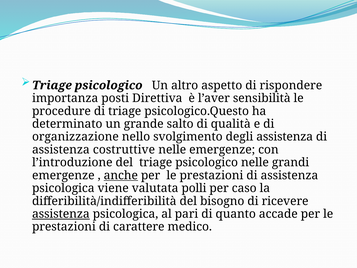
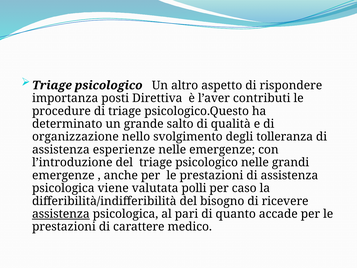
sensibilità: sensibilità -> contributi (262, 98)
degli assistenza: assistenza -> tolleranza (285, 137)
costruttive: costruttive -> esperienze (124, 150)
anche underline: present -> none (121, 175)
